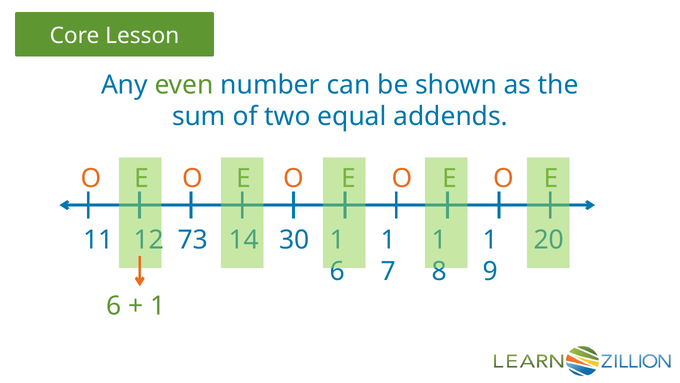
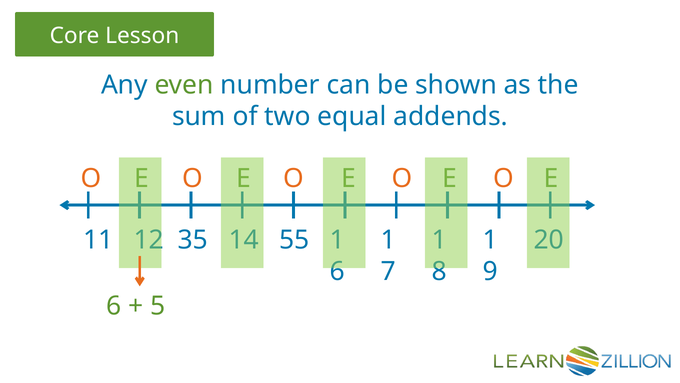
73: 73 -> 35 (193, 239)
30: 30 -> 55 (294, 239)
1: 1 -> 5 (158, 306)
